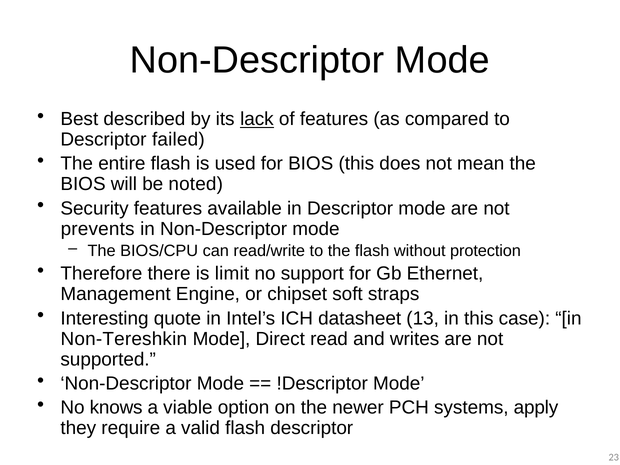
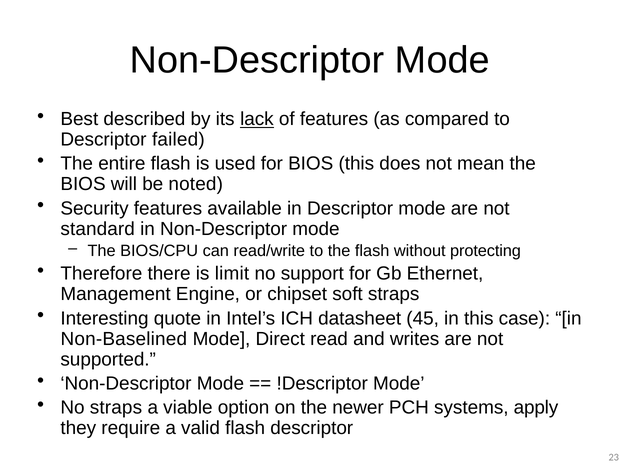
prevents: prevents -> standard (98, 229)
protection: protection -> protecting (485, 251)
13: 13 -> 45 (423, 318)
Non-Tereshkin: Non-Tereshkin -> Non-Baselined (124, 339)
No knows: knows -> straps (116, 408)
